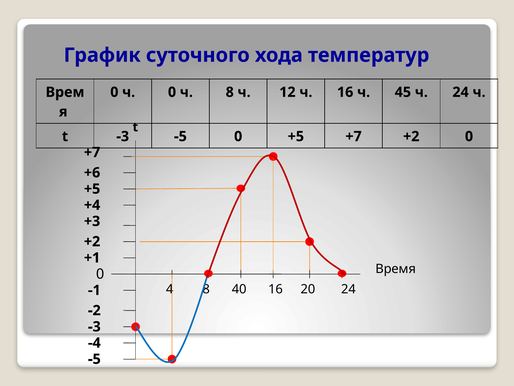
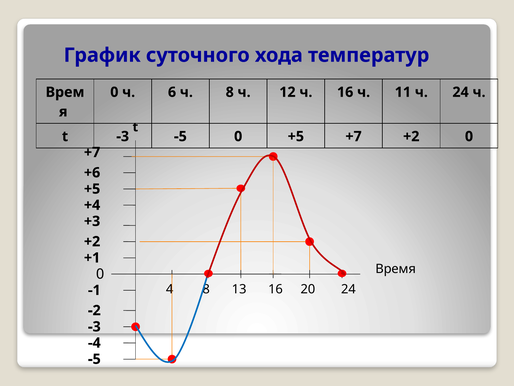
ч 0: 0 -> 6 (172, 92)
45: 45 -> 11 (403, 92)
40: 40 -> 13 (239, 289)
